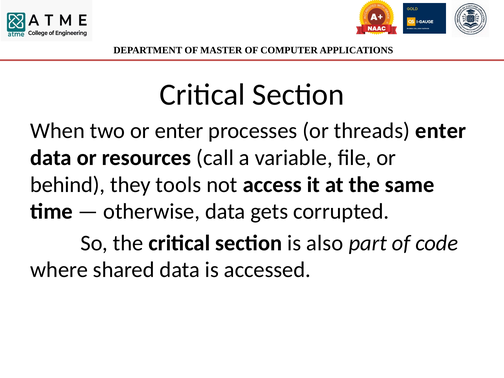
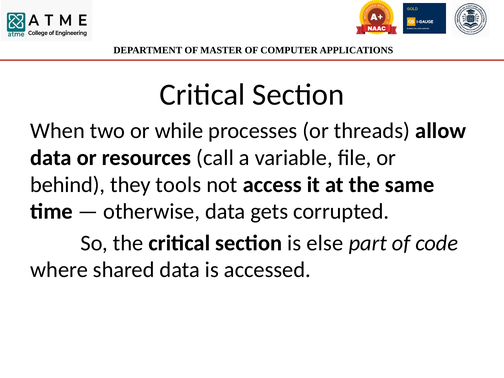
or enter: enter -> while (179, 131)
threads enter: enter -> allow (441, 131)
also: also -> else (325, 243)
